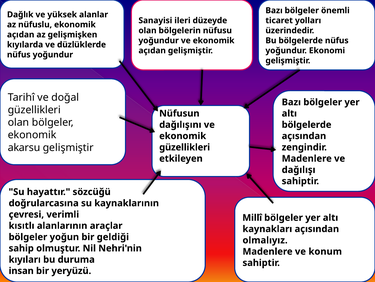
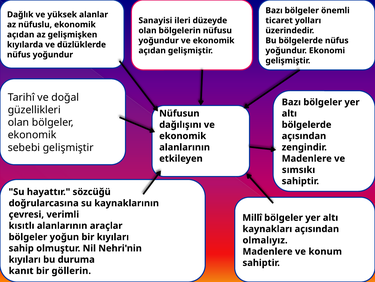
akarsu: akarsu -> sebebi (24, 147)
güzellikleri: güzellikleri -> alanlarının (185, 147)
dağılışı: dağılışı -> sımsıkı (299, 169)
bir geldiği: geldiği -> kıyıları (113, 236)
insan: insan -> kanıt (21, 270)
yeryüzü: yeryüzü -> göllerin (71, 270)
